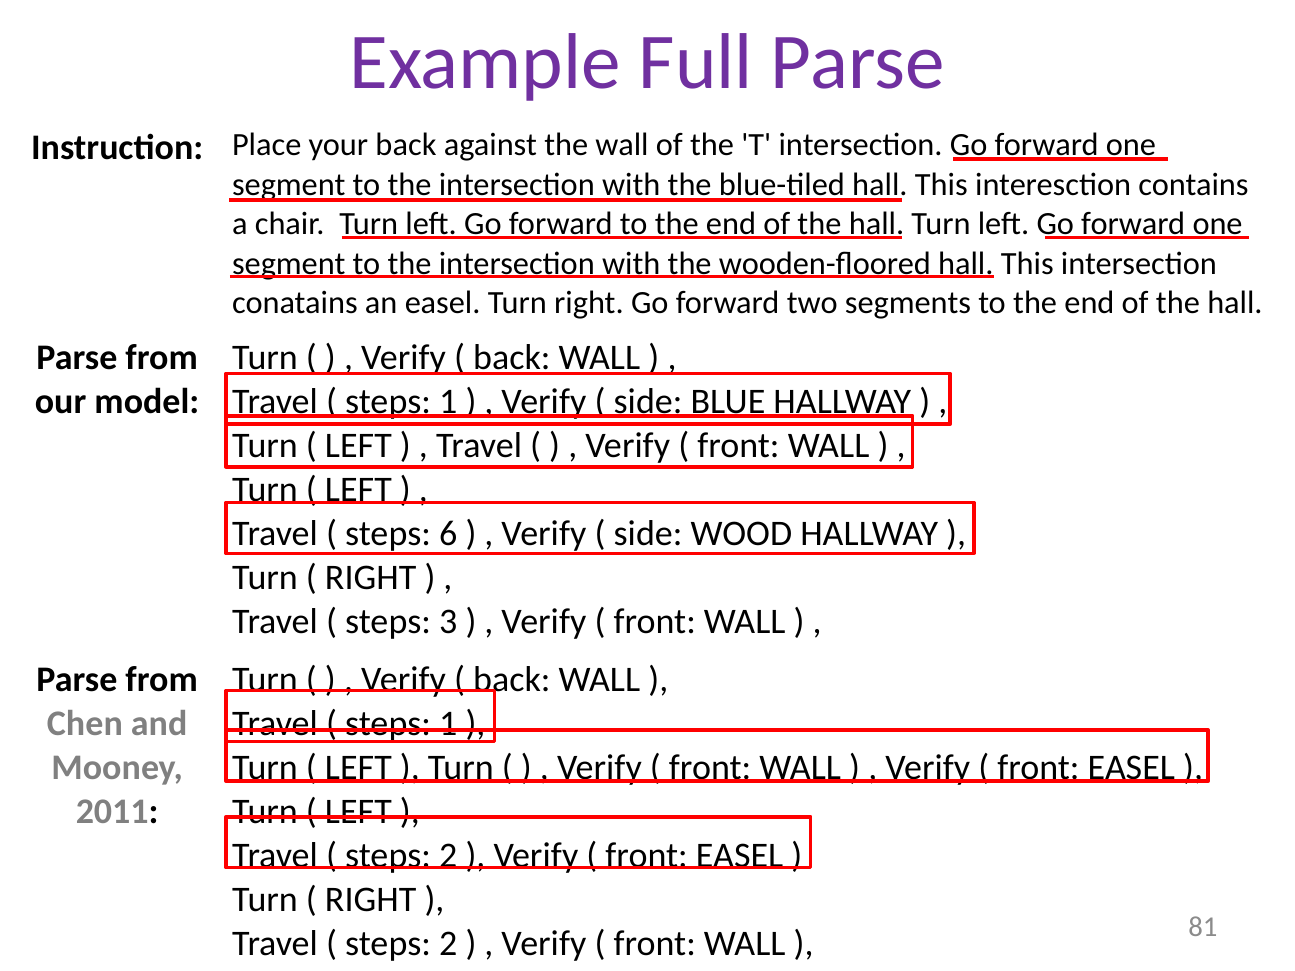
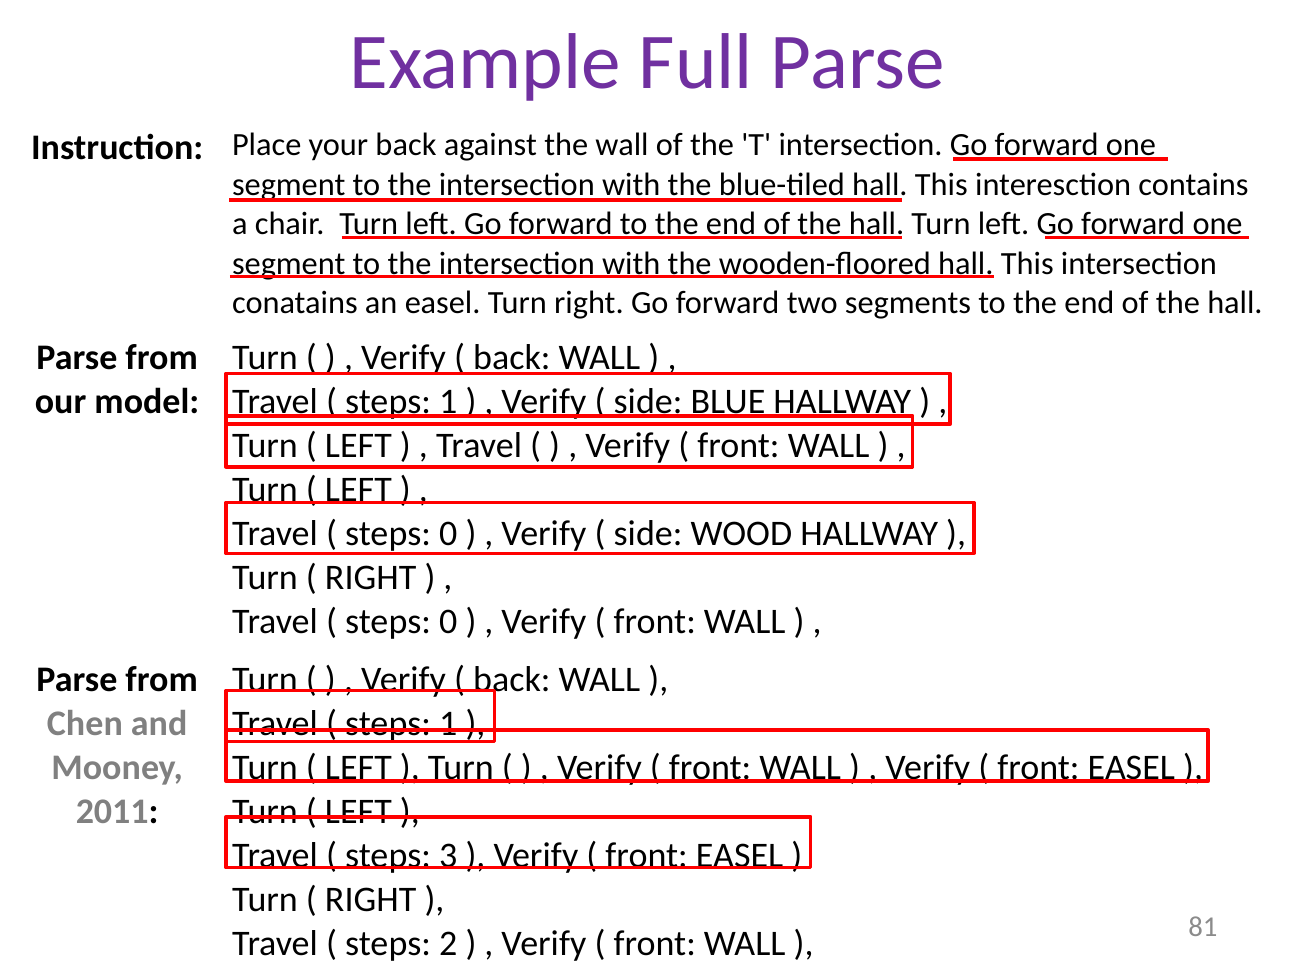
6: 6 -> 0 (448, 534)
3: 3 -> 0 (448, 622)
2: 2 -> 3 (448, 856)
